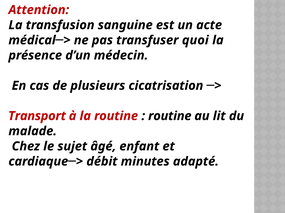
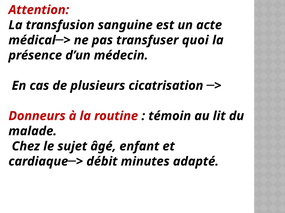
Transport: Transport -> Donneurs (37, 116)
routine: routine -> témoin (170, 116)
